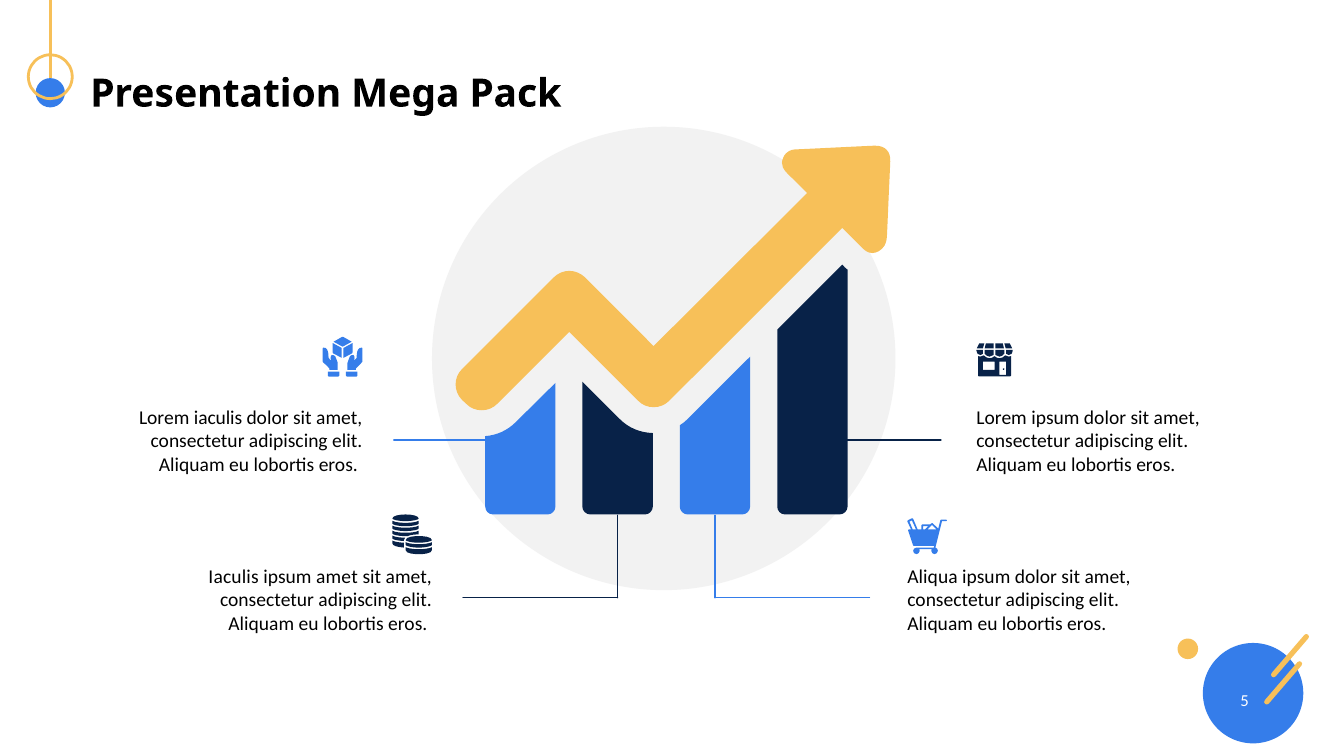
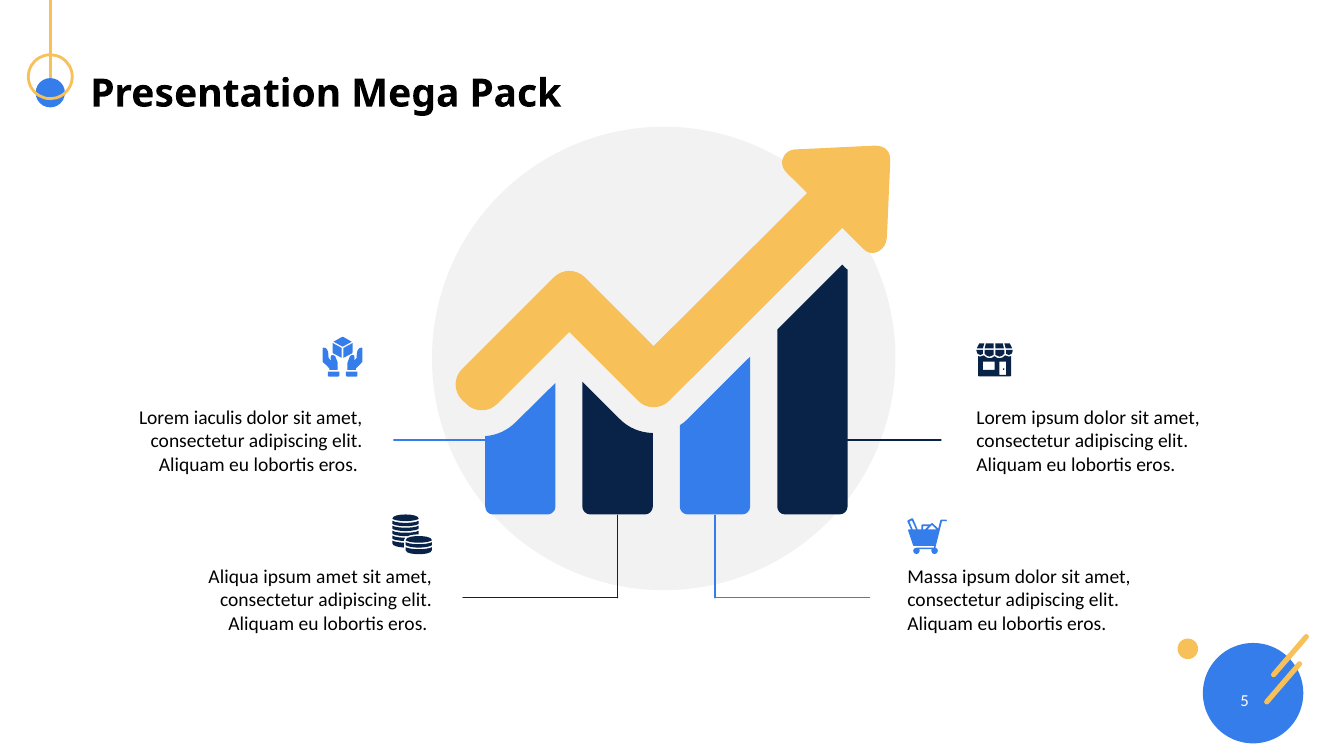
Iaculis: Iaculis -> Aliqua (234, 577)
Aliqua: Aliqua -> Massa (933, 577)
